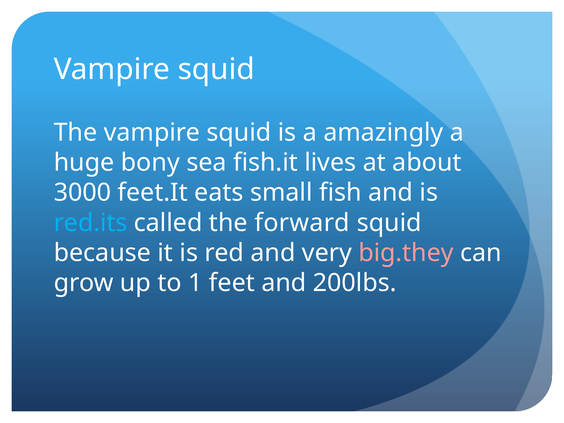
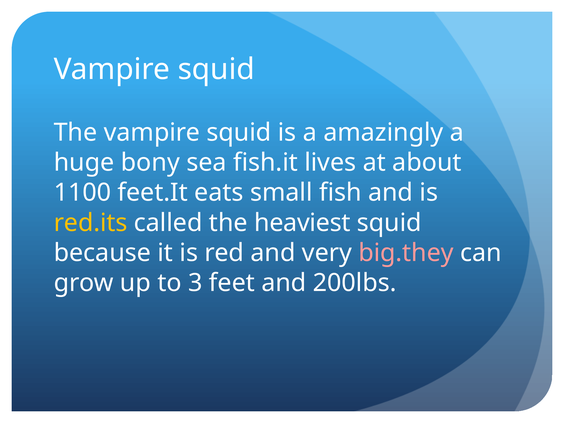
3000: 3000 -> 1100 (82, 193)
red.its colour: light blue -> yellow (91, 223)
forward: forward -> heaviest (302, 223)
1: 1 -> 3 (195, 283)
